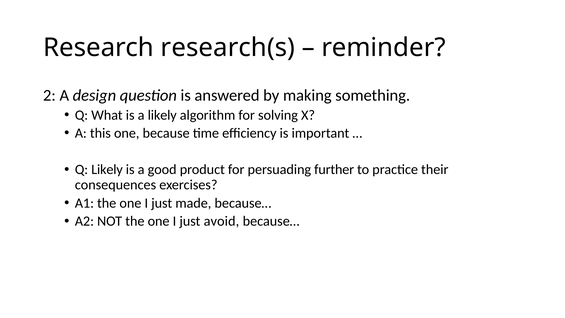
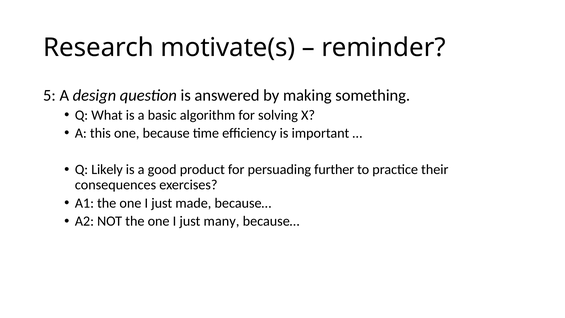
research(s: research(s -> motivate(s (228, 47)
2: 2 -> 5 (49, 95)
a likely: likely -> basic (162, 115)
avoid: avoid -> many (221, 221)
